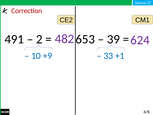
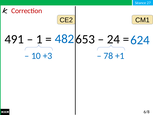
39: 39 -> 24 (113, 39)
624 colour: purple -> blue (140, 40)
2: 2 -> 1 (39, 39)
482 colour: purple -> blue (65, 39)
33: 33 -> 78 (108, 56)
+9: +9 -> +3 (48, 56)
